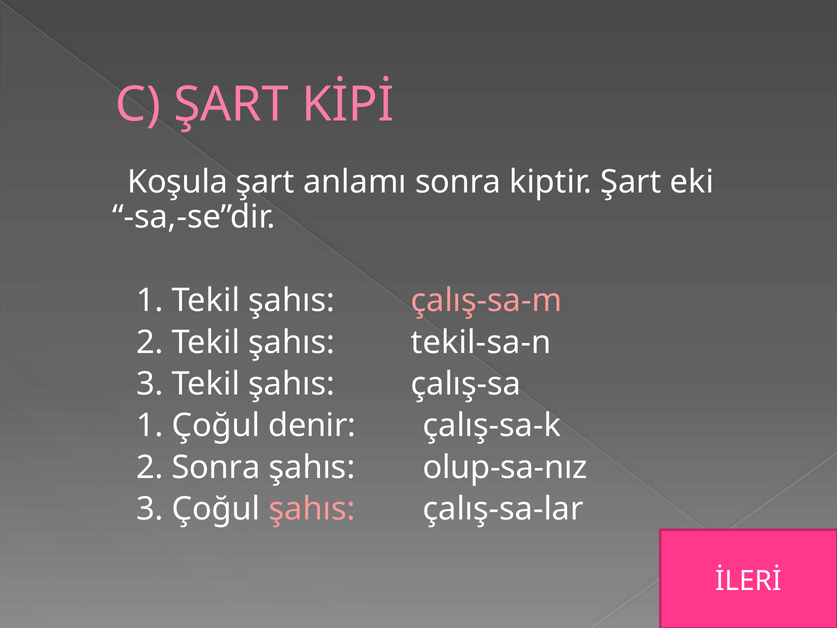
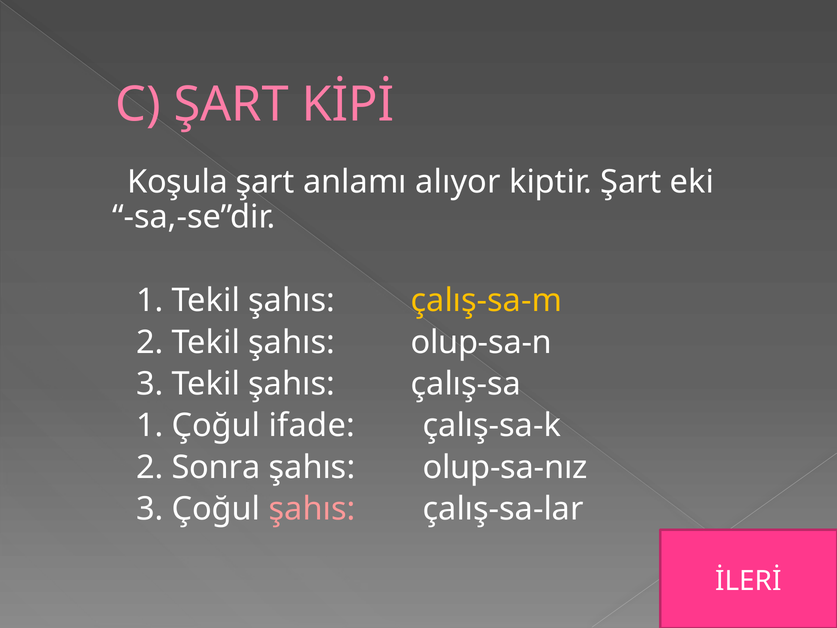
anlamı sonra: sonra -> alıyor (458, 182)
çalış-sa-m colour: pink -> yellow (486, 300)
tekil-sa-n: tekil-sa-n -> olup-sa-n (481, 342)
denir: denir -> ifade (312, 426)
